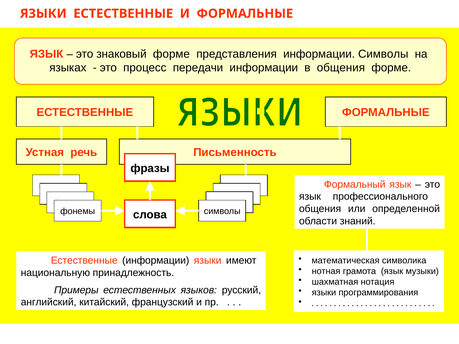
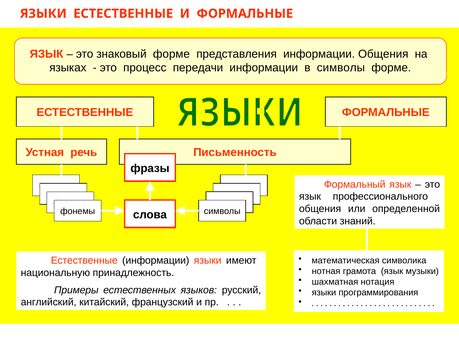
информации Символы: Символы -> Общения (383, 54)
в общения: общения -> символы (341, 68)
